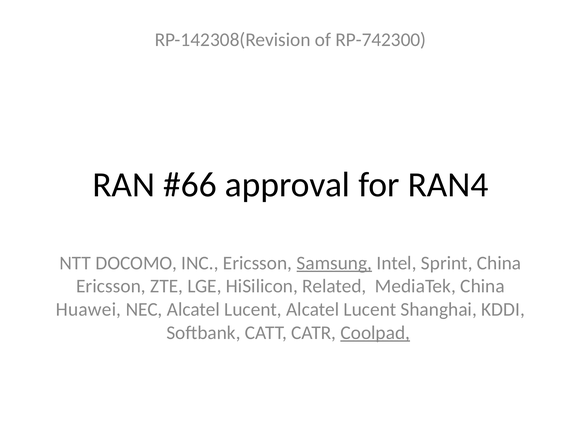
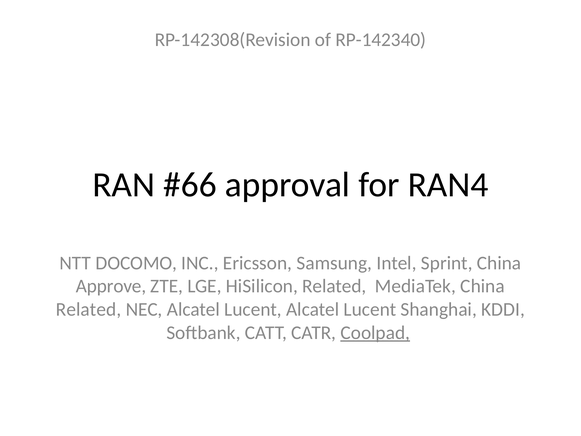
RP-742300: RP-742300 -> RP-142340 (381, 40)
Samsung underline: present -> none (334, 263)
Ericsson: Ericsson -> Approve (111, 286)
Huawei: Huawei -> Related (89, 309)
